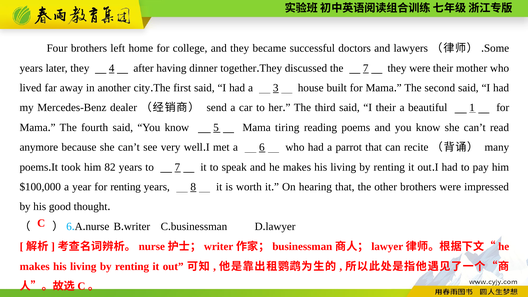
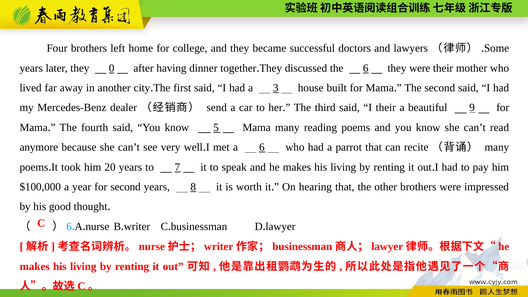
4: 4 -> 0 (112, 68)
the 7: 7 -> 6 (366, 68)
1: 1 -> 9 (472, 108)
Mama tiring: tiring -> many (287, 127)
82: 82 -> 20 (110, 167)
for renting: renting -> second (126, 187)
